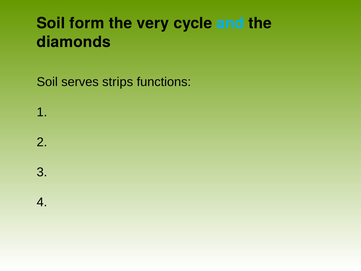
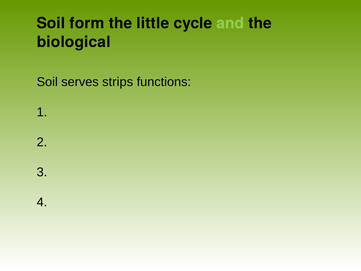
very: very -> little (153, 23)
and colour: light blue -> light green (230, 23)
diamonds: diamonds -> biological (74, 42)
